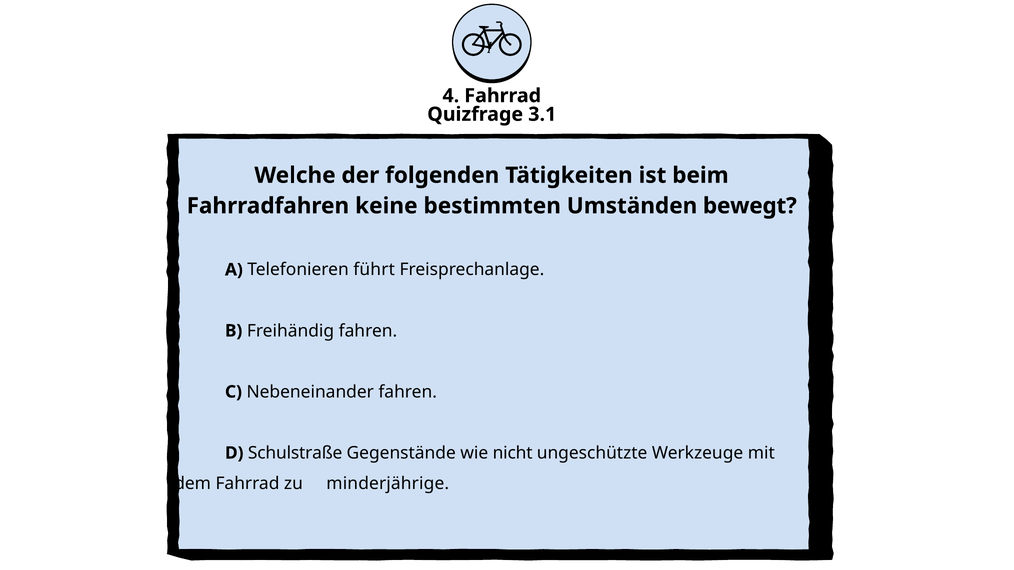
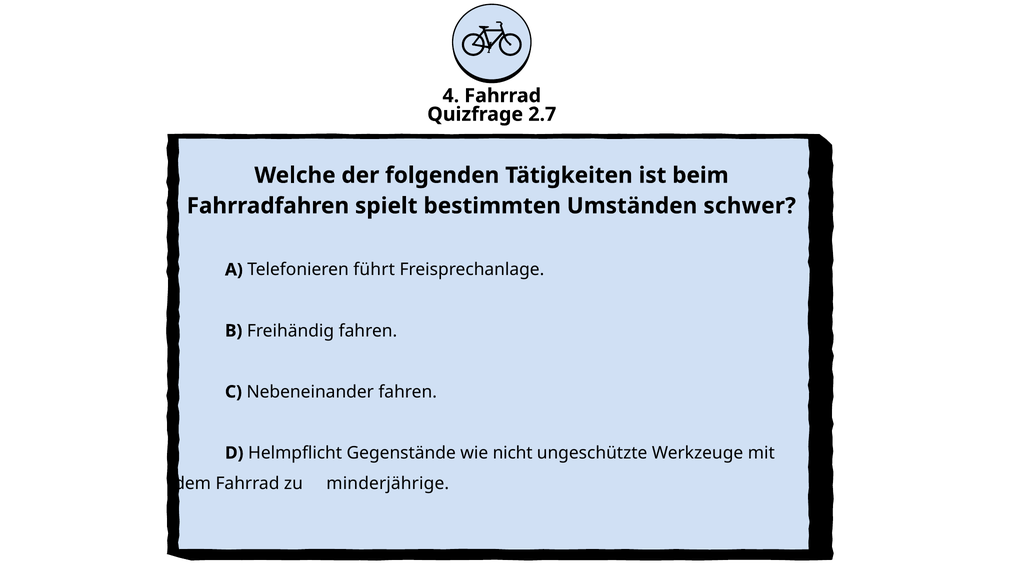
3.1: 3.1 -> 2.7 (542, 114)
keine: keine -> spielt (386, 206)
bewegt: bewegt -> schwer (750, 206)
Schulstraße: Schulstraße -> Helmpflicht (295, 453)
